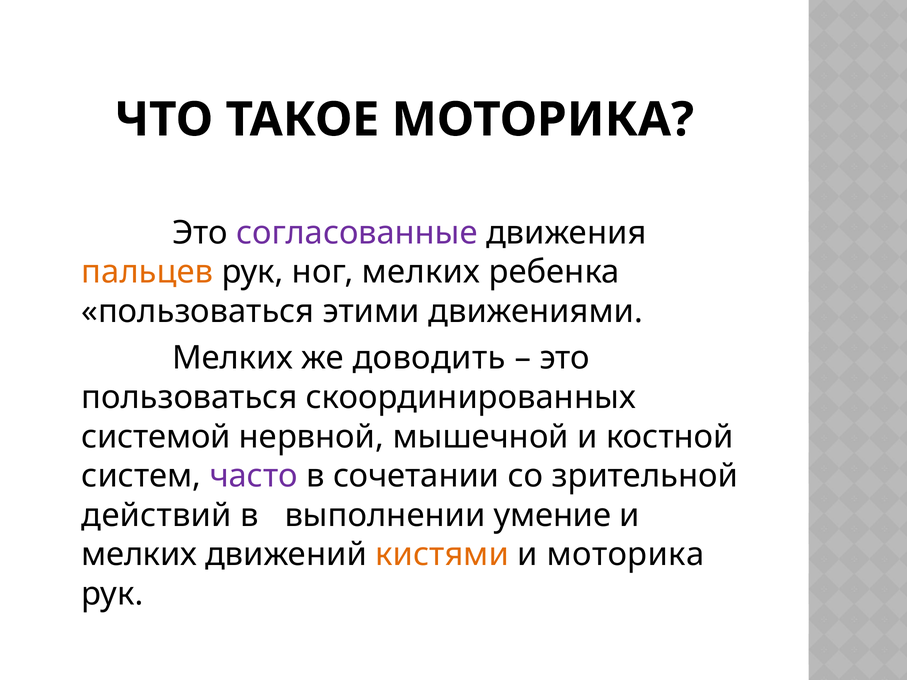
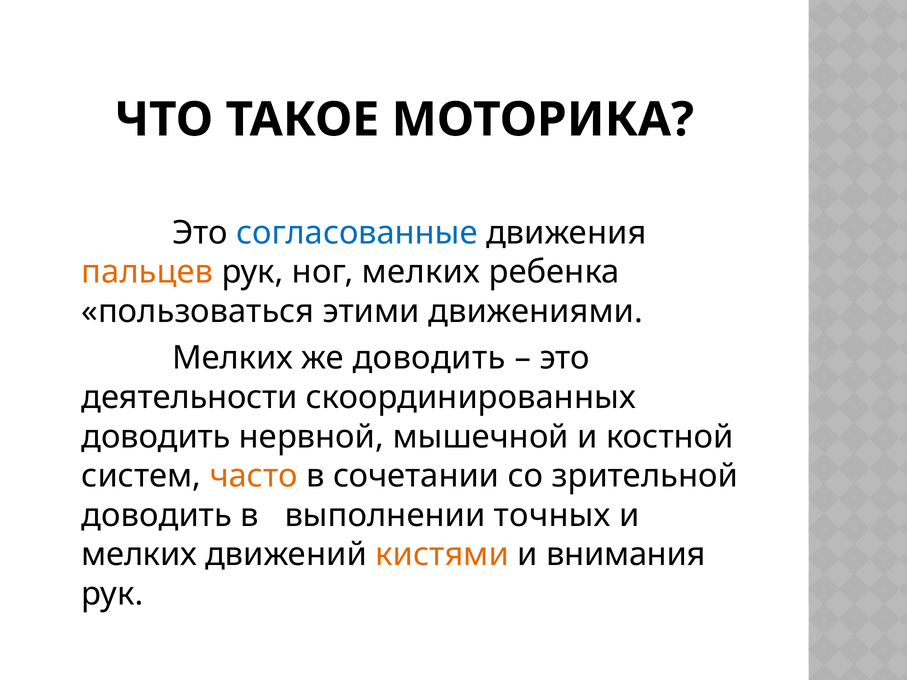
согласованные colour: purple -> blue (357, 233)
пользоваться: пользоваться -> деятельности (190, 398)
системой: системой -> доводить (156, 437)
часто colour: purple -> orange (254, 476)
действий: действий -> доводить (157, 515)
умение: умение -> точных (552, 515)
и моторика: моторика -> внимания (626, 555)
